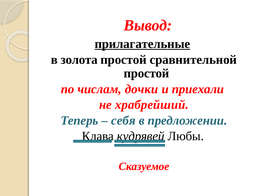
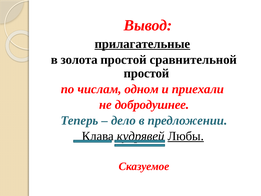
дочки: дочки -> одном (142, 89)
храбрейший: храбрейший -> добродушнее (152, 105)
себя: себя -> дело (123, 120)
Любы underline: none -> present (186, 136)
